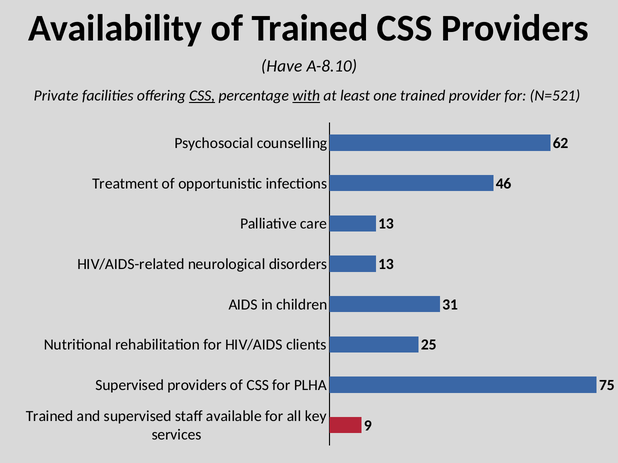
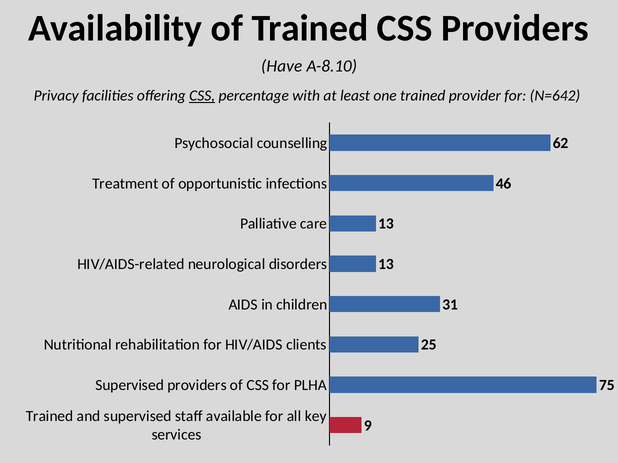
Private: Private -> Privacy (56, 96)
with underline: present -> none (306, 96)
N=521: N=521 -> N=642 (555, 96)
